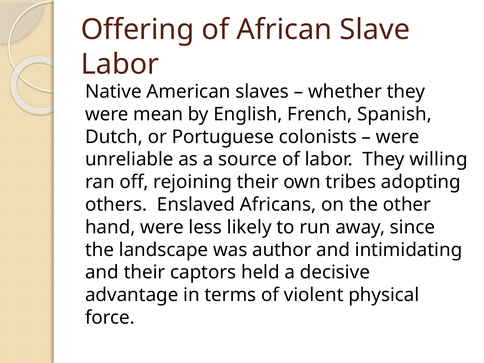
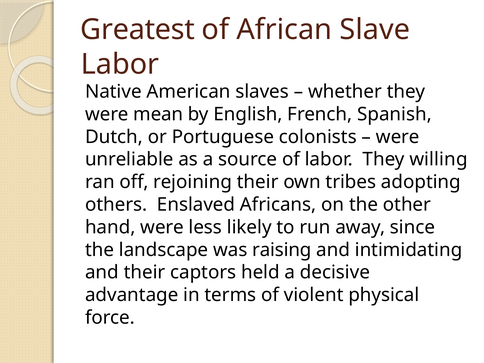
Offering: Offering -> Greatest (138, 29)
author: author -> raising (282, 250)
